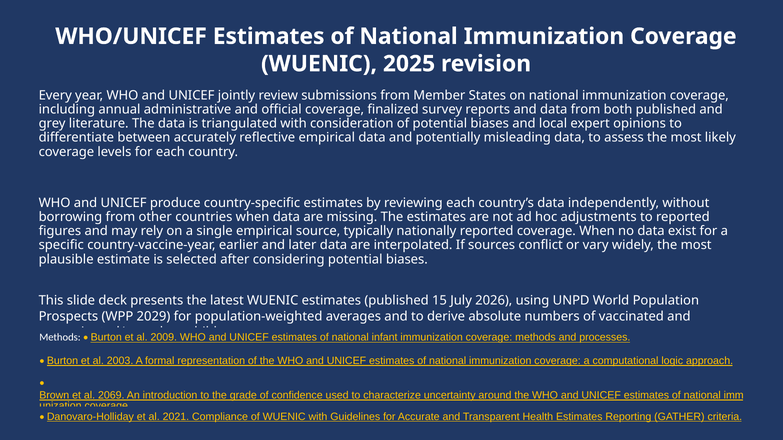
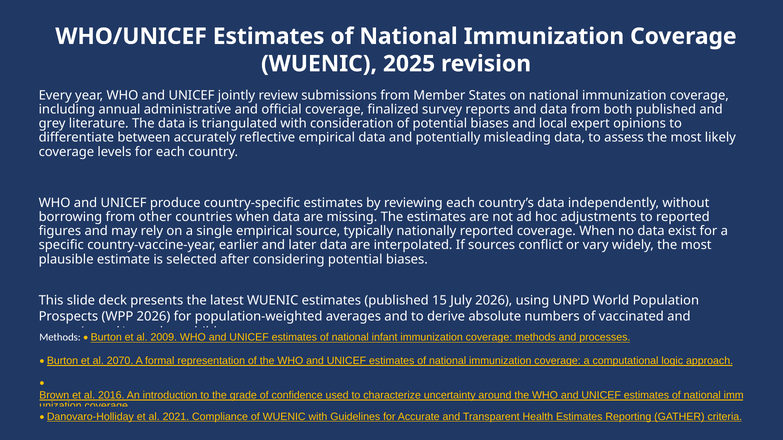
WPP 2029: 2029 -> 2026 (153, 317)
2003: 2003 -> 2070 (120, 361)
2069: 2069 -> 2016 (111, 396)
